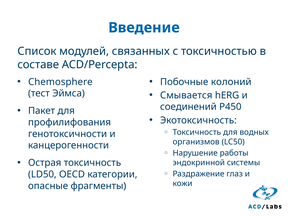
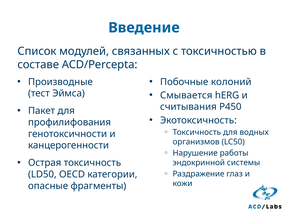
Chemosphere: Chemosphere -> Производные (60, 82)
соединений: соединений -> считывания (188, 107)
